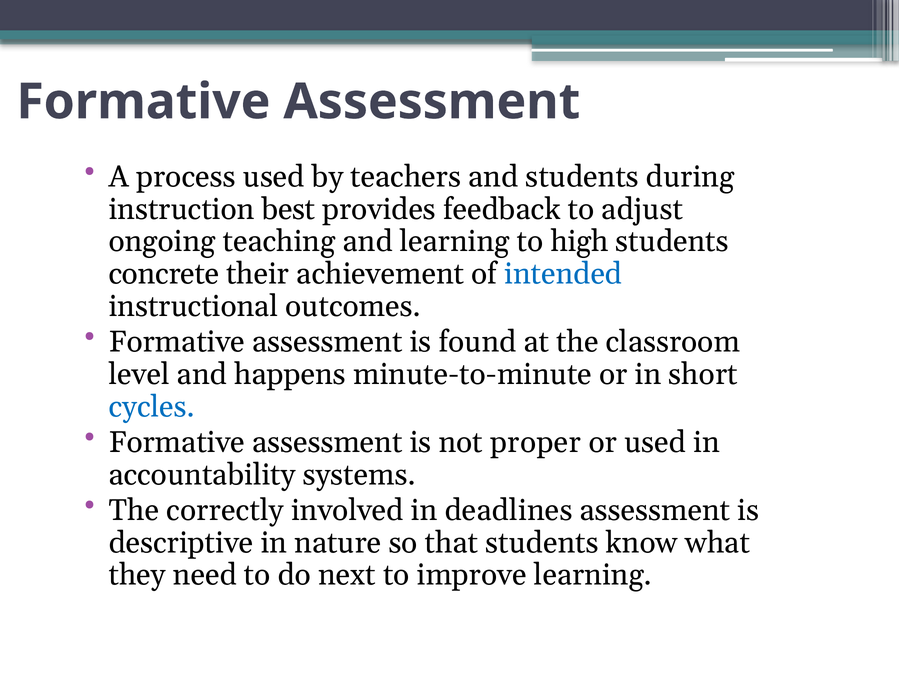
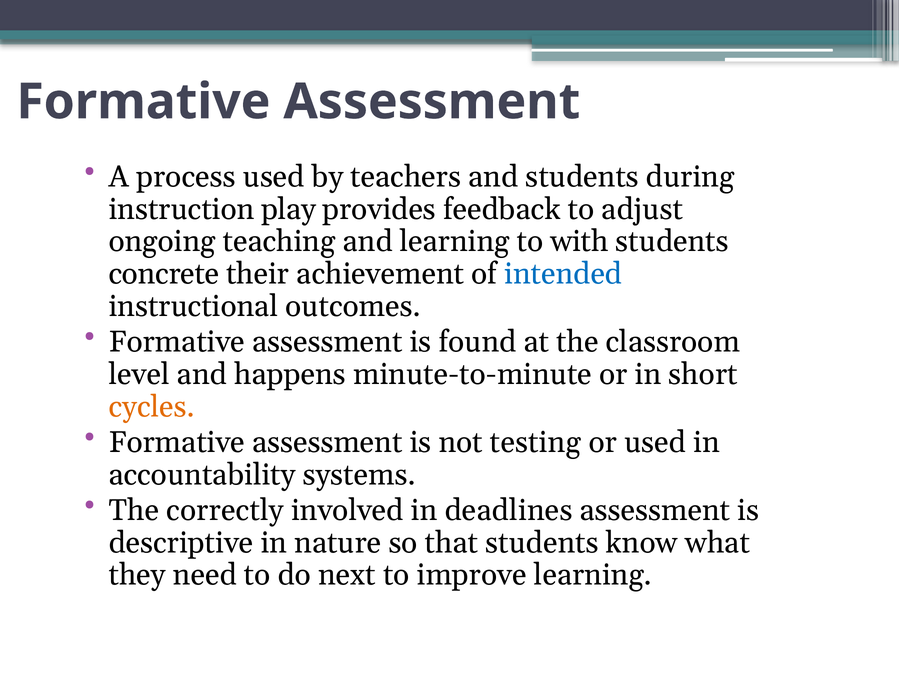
best: best -> play (288, 209)
high: high -> with (580, 242)
cycles colour: blue -> orange (152, 407)
proper: proper -> testing (536, 443)
